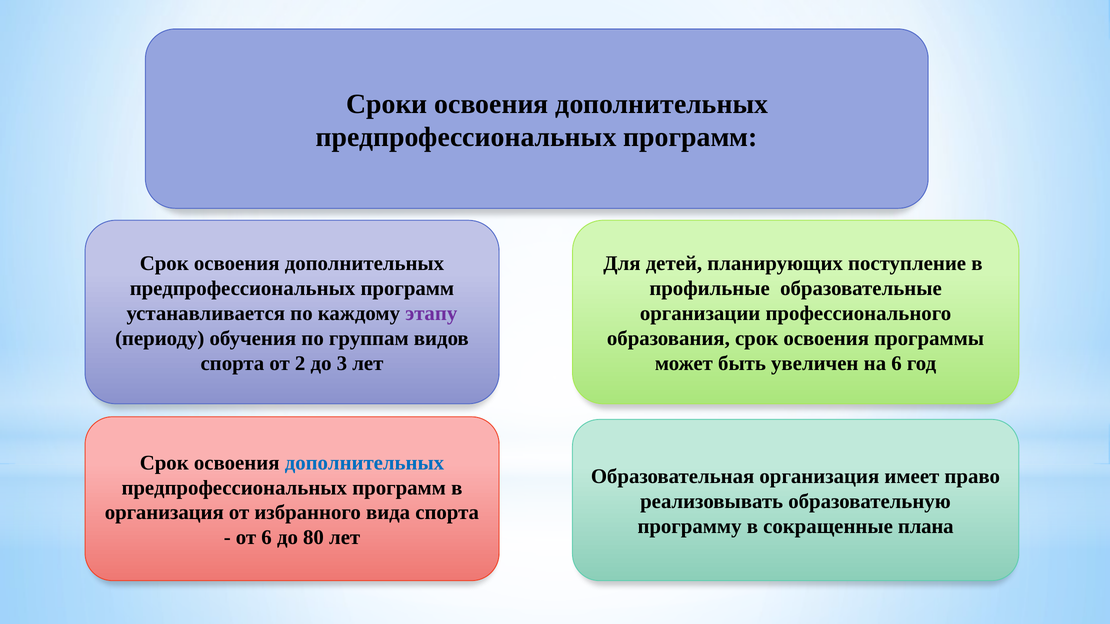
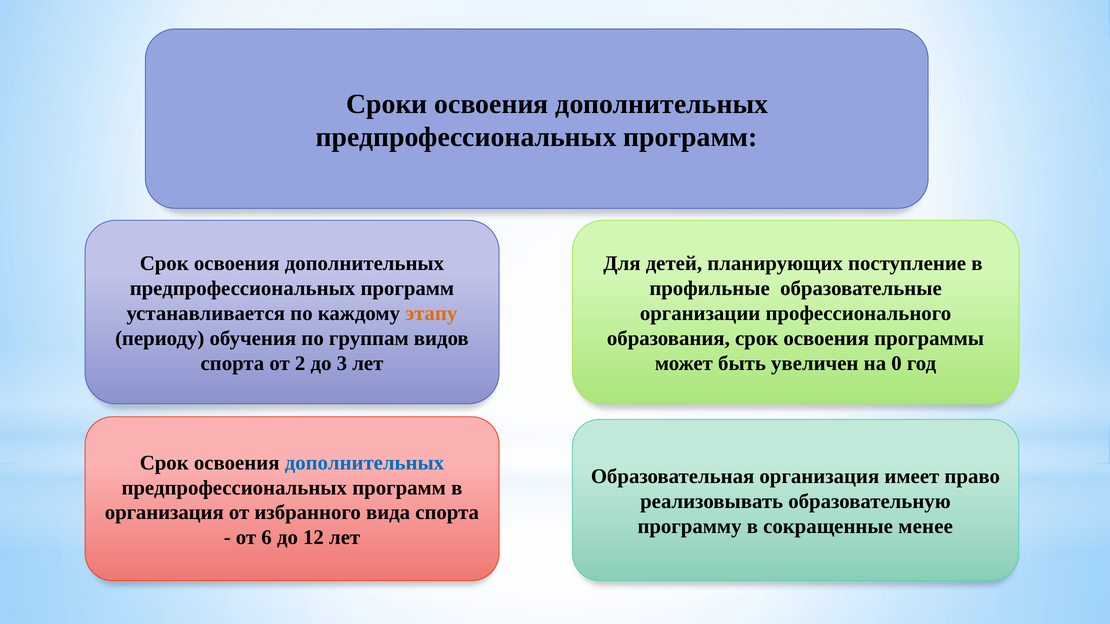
этапу colour: purple -> orange (431, 314)
на 6: 6 -> 0 (896, 364)
плана: плана -> менее (926, 527)
80: 80 -> 12 (313, 538)
